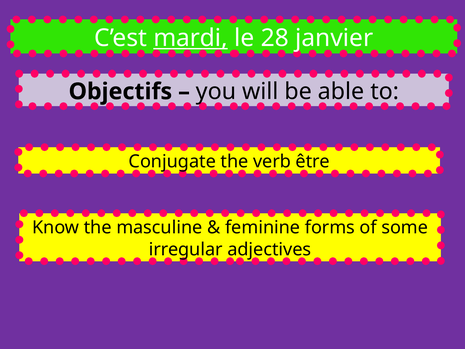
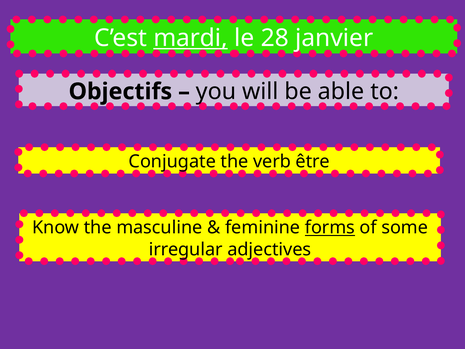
forms underline: none -> present (330, 228)
